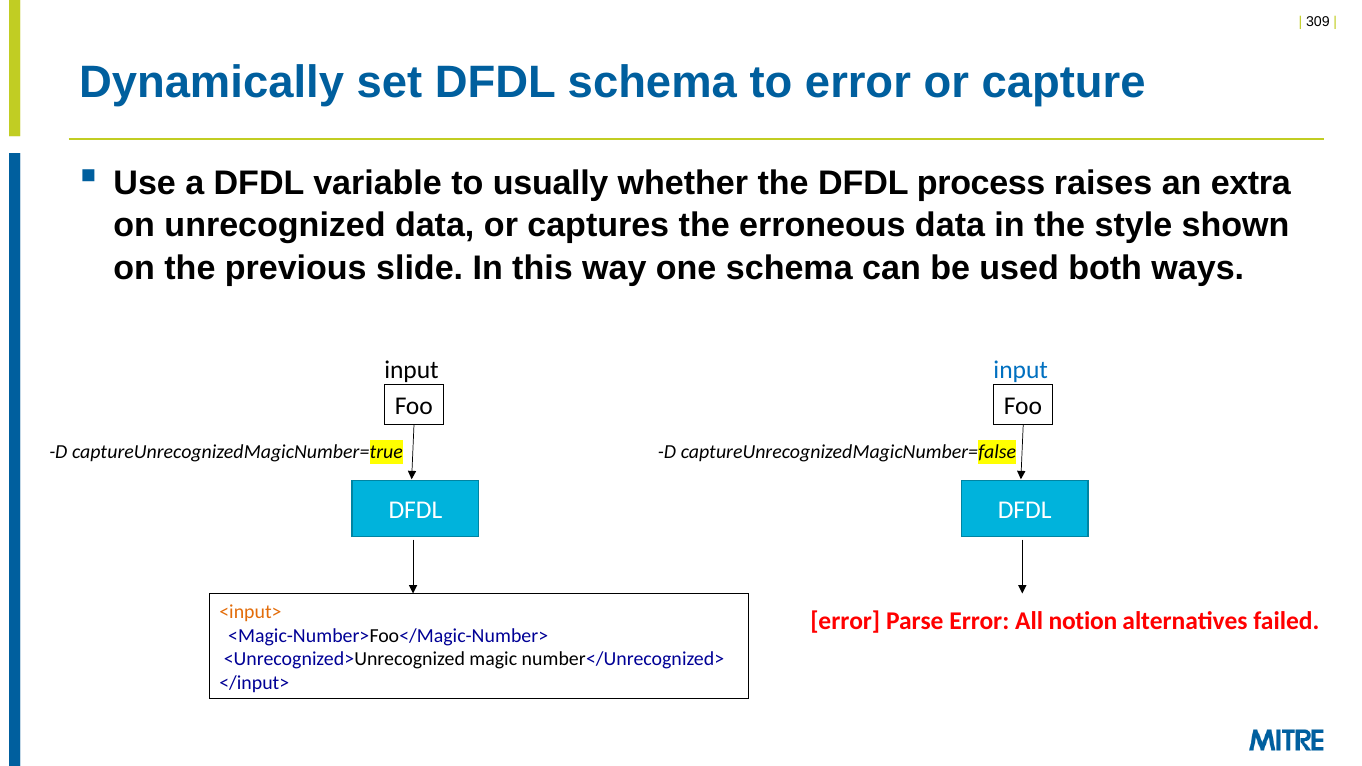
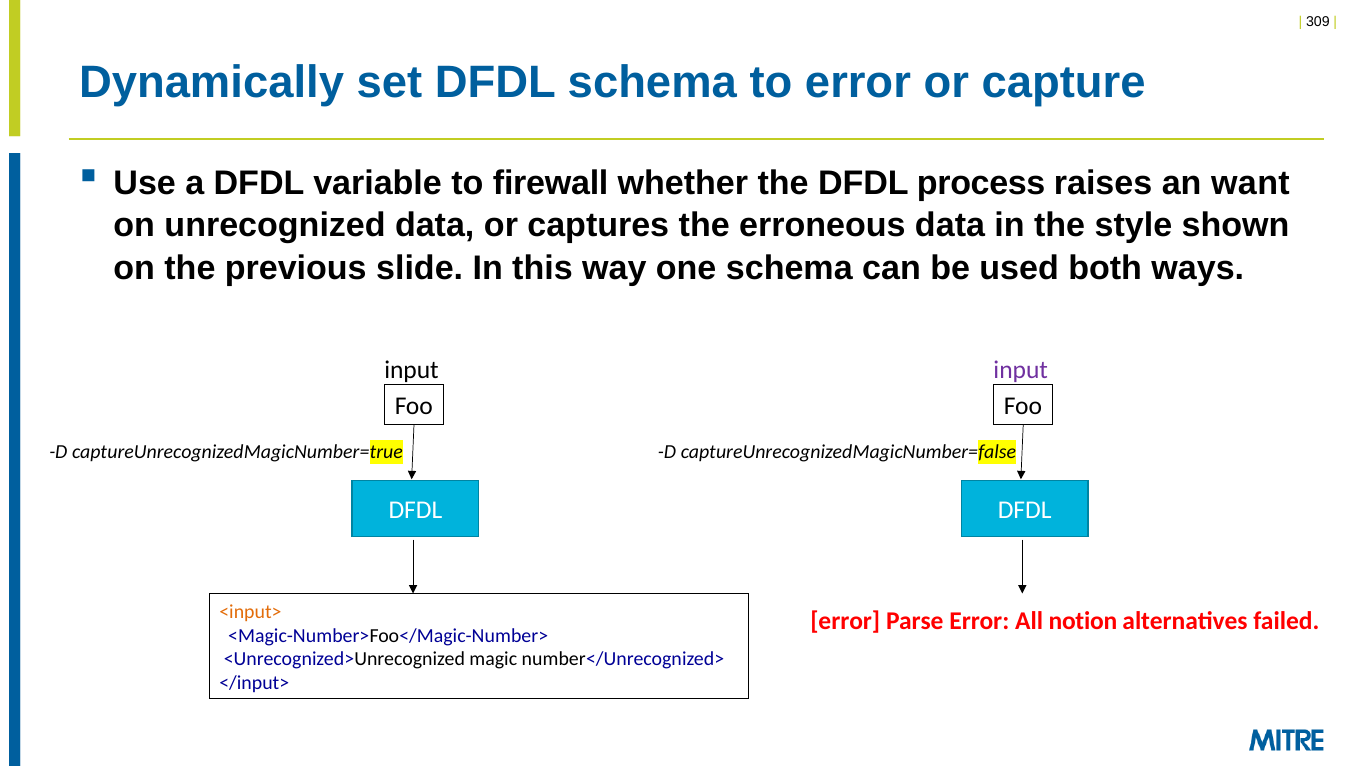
usually: usually -> firewall (551, 183)
extra: extra -> want (1250, 183)
input colour: blue -> purple (1021, 370)
